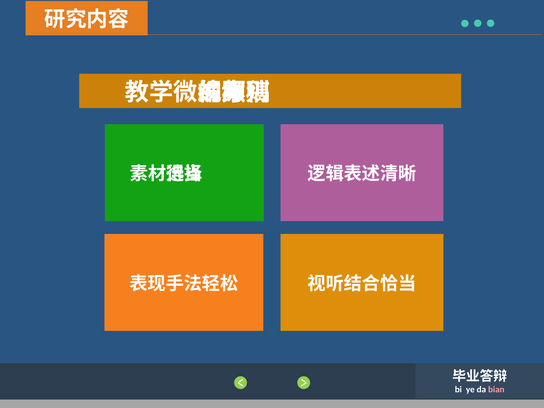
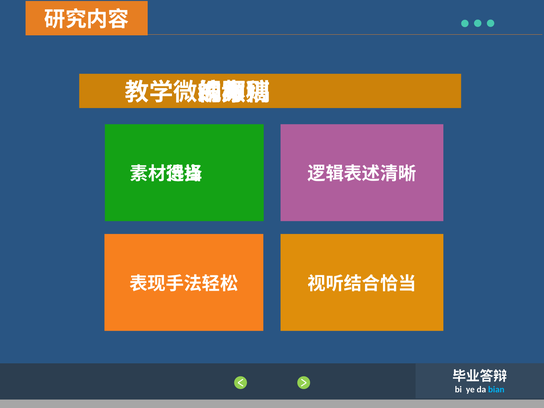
bian colour: pink -> light blue (496, 390)
